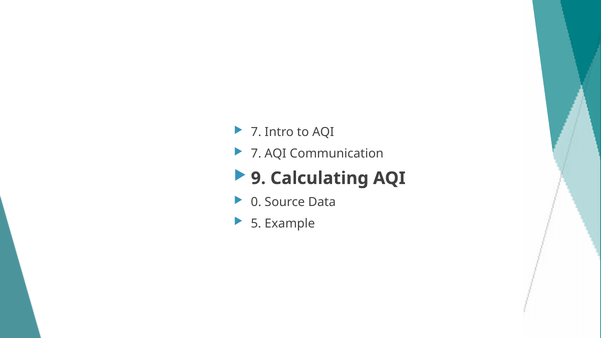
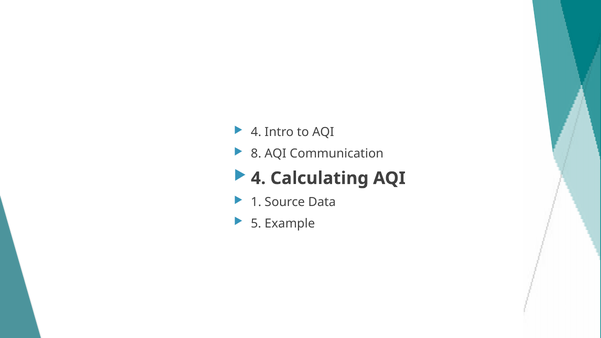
7: 7 -> 4 (256, 132)
7: 7 -> 8 (256, 154)
9: 9 -> 4 (258, 178)
0: 0 -> 1 (256, 202)
